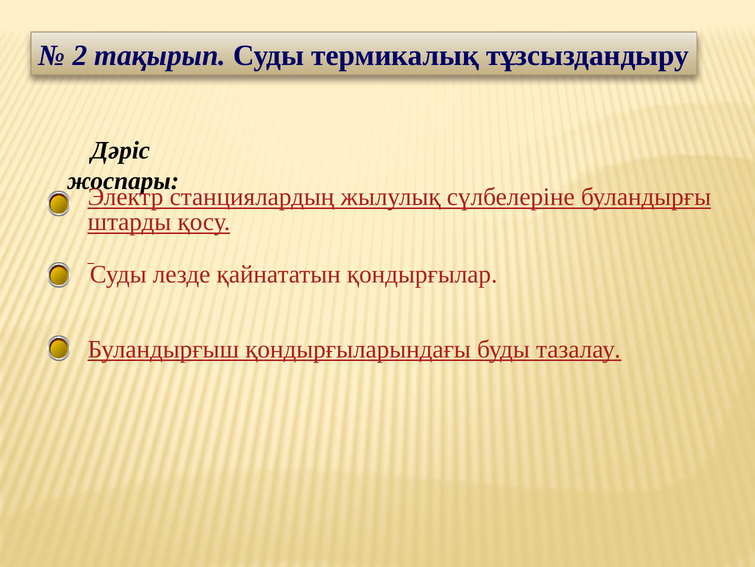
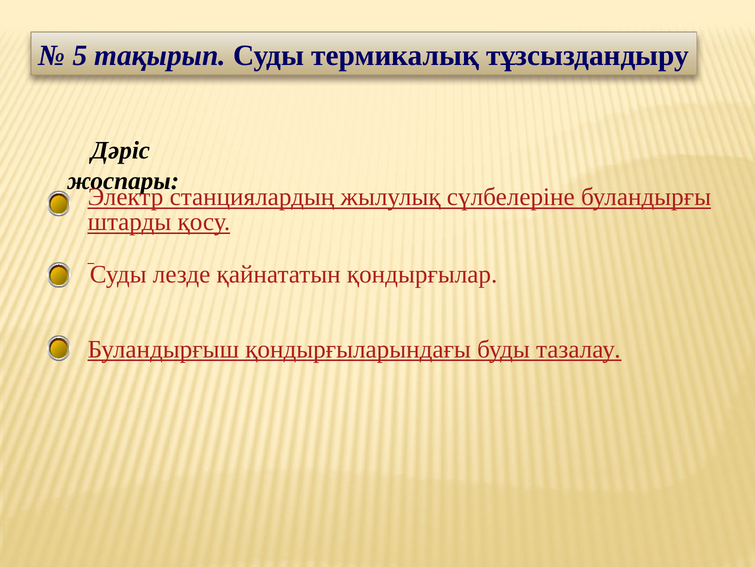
2: 2 -> 5 (80, 55)
